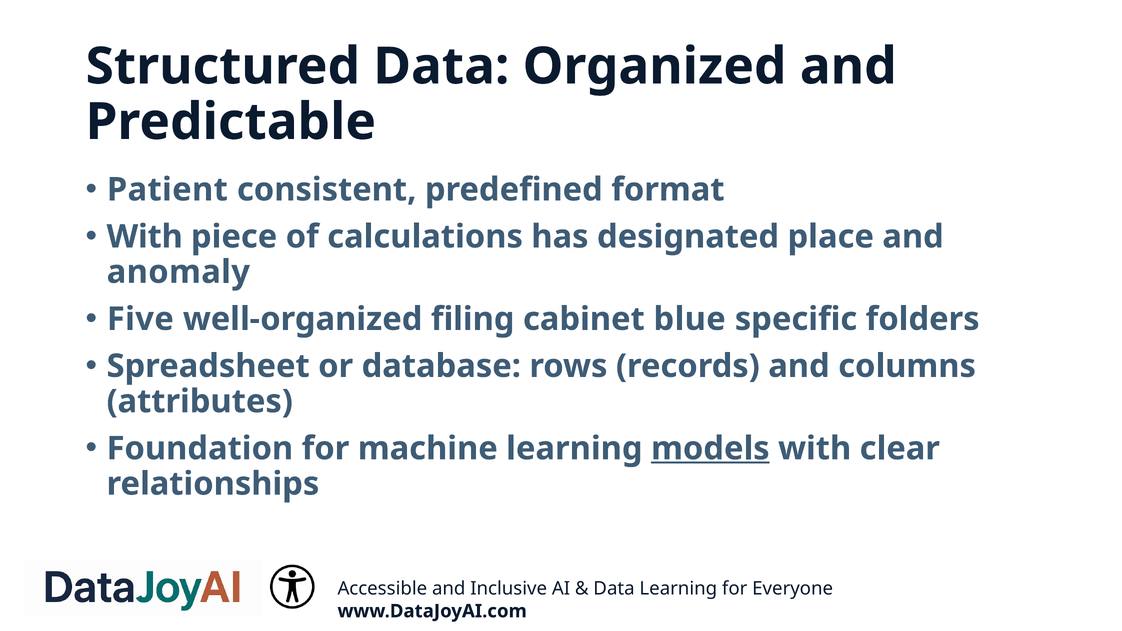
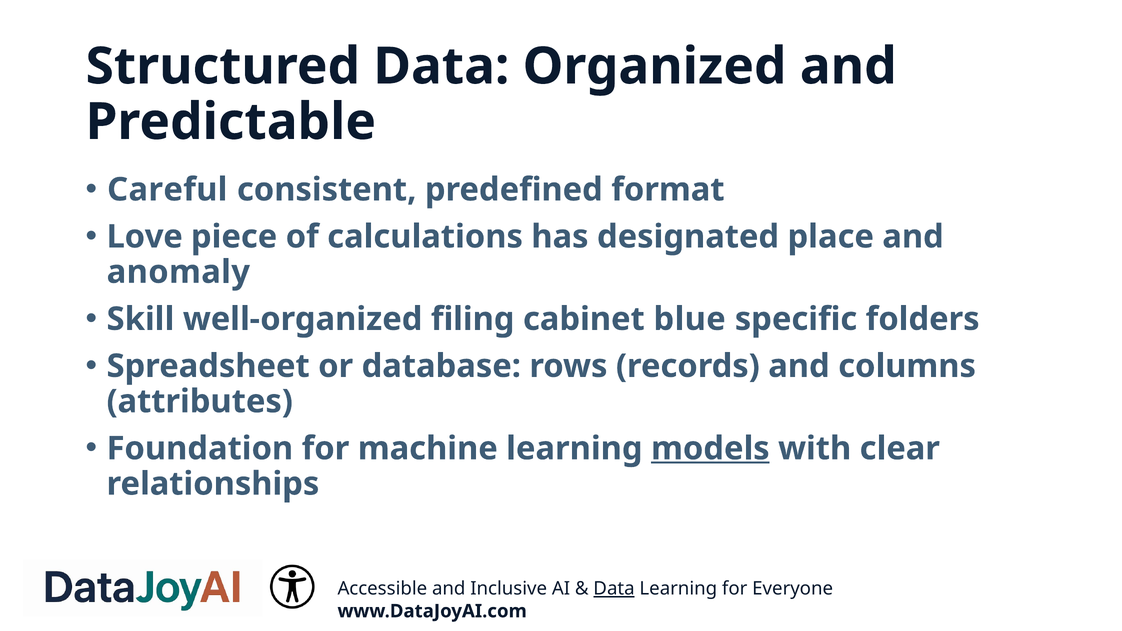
Patient: Patient -> Careful (167, 190)
With: With -> Love (145, 237)
Five: Five -> Skill (140, 319)
Data underline: none -> present (614, 589)
